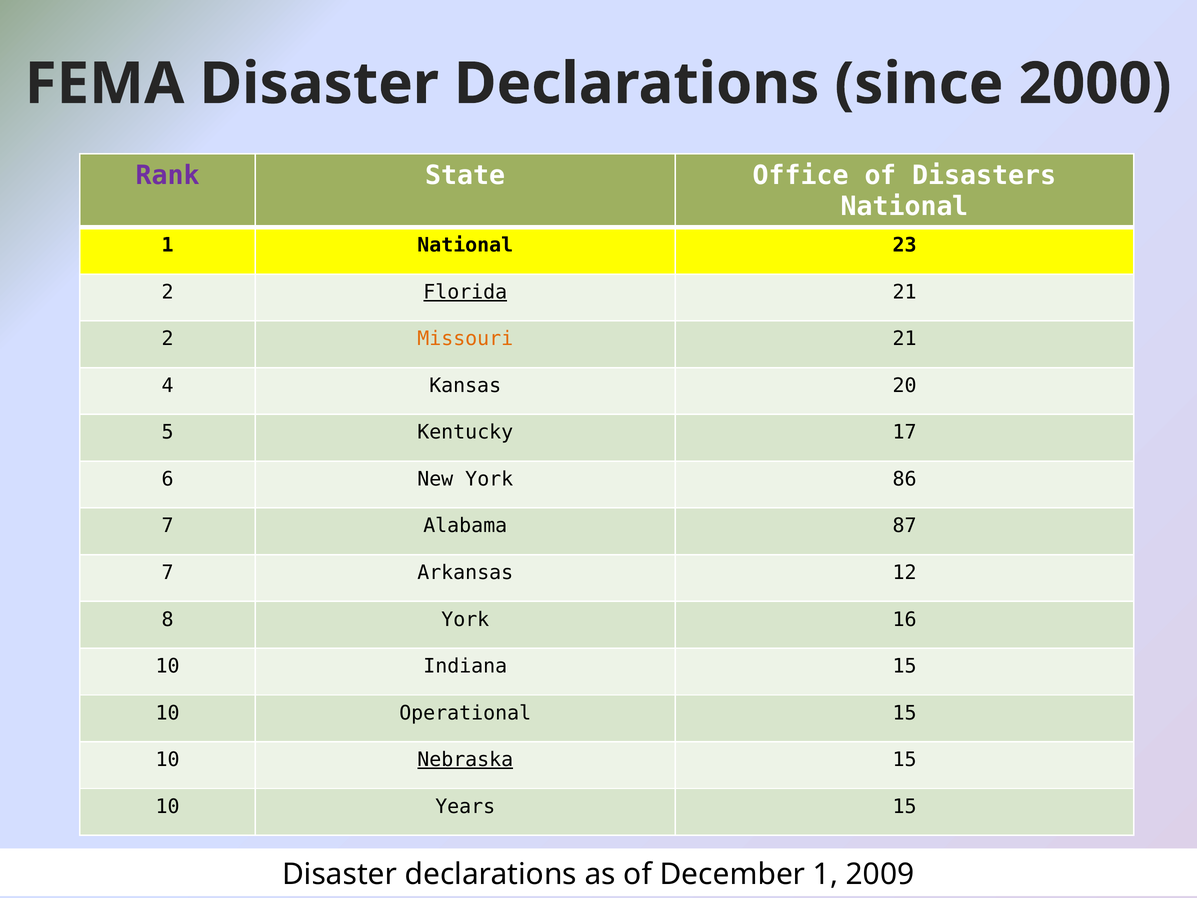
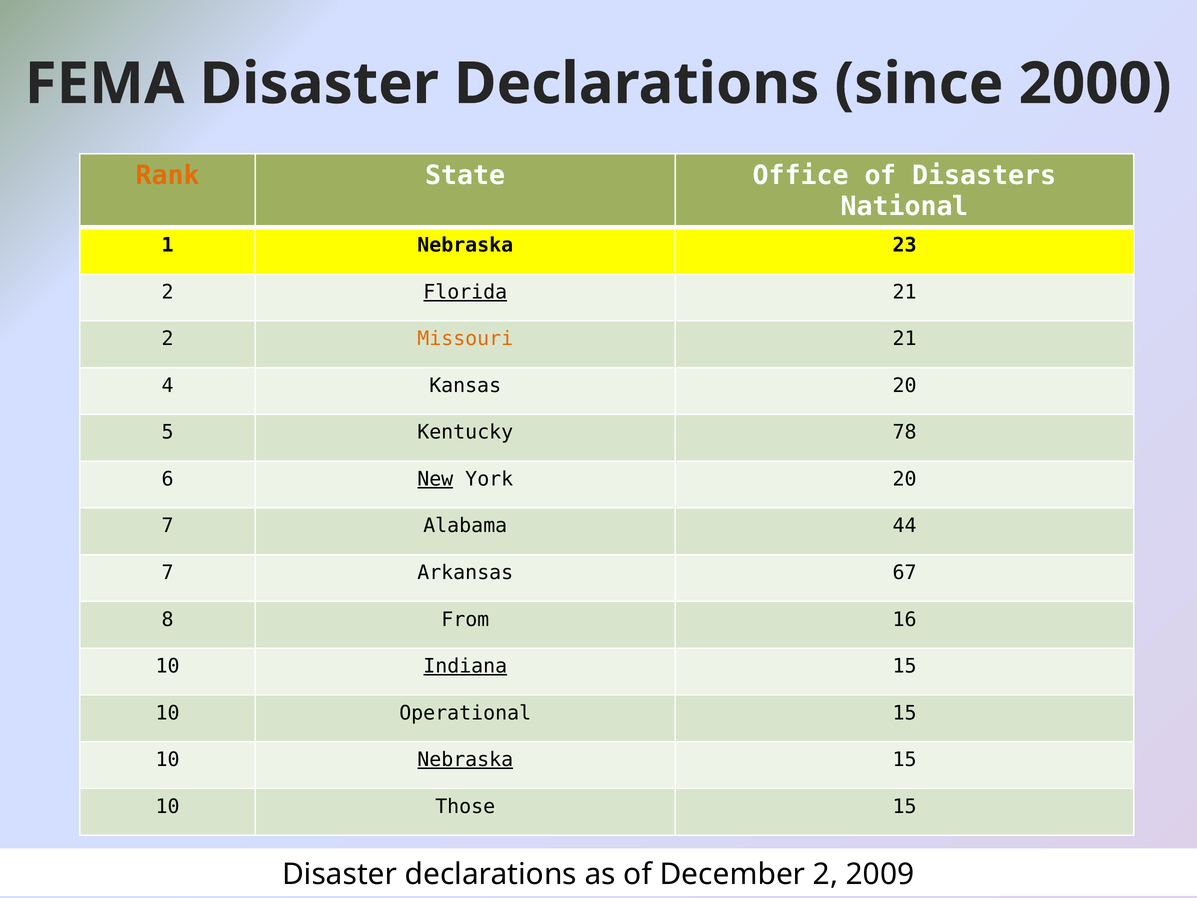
Rank colour: purple -> orange (168, 176)
1 National: National -> Nebraska (465, 245)
17: 17 -> 78 (905, 432)
New underline: none -> present (435, 479)
York 86: 86 -> 20 (905, 479)
87: 87 -> 44 (905, 526)
12: 12 -> 67 (905, 573)
8 York: York -> From (465, 619)
Indiana underline: none -> present (465, 666)
Years: Years -> Those (465, 806)
December 1: 1 -> 2 (826, 874)
